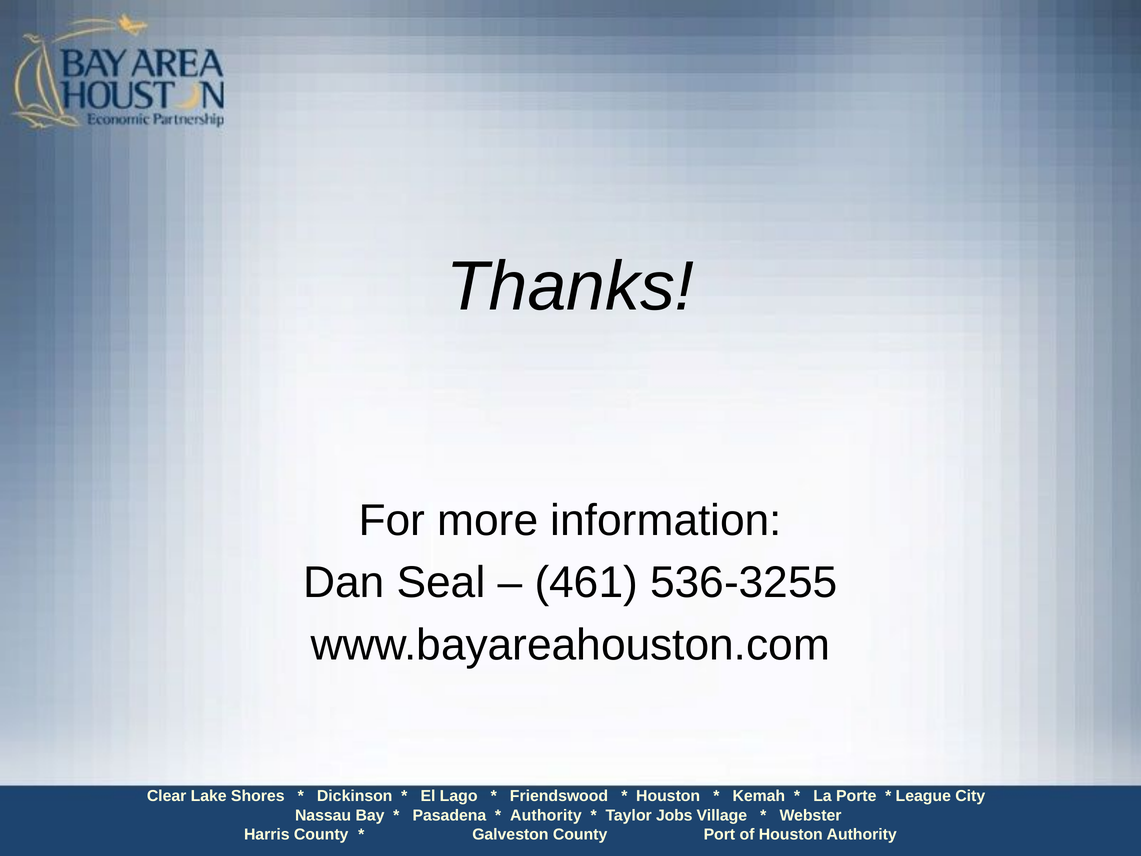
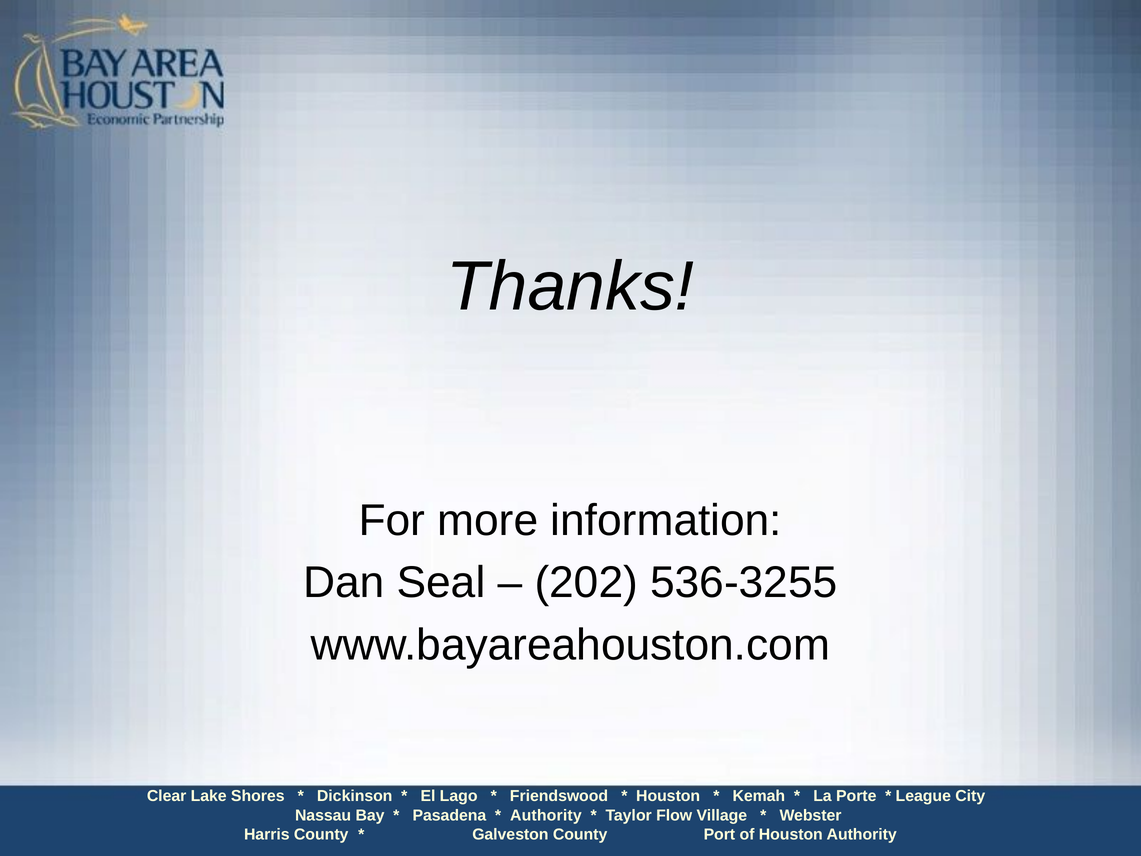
461: 461 -> 202 (586, 583)
Jobs: Jobs -> Flow (674, 815)
